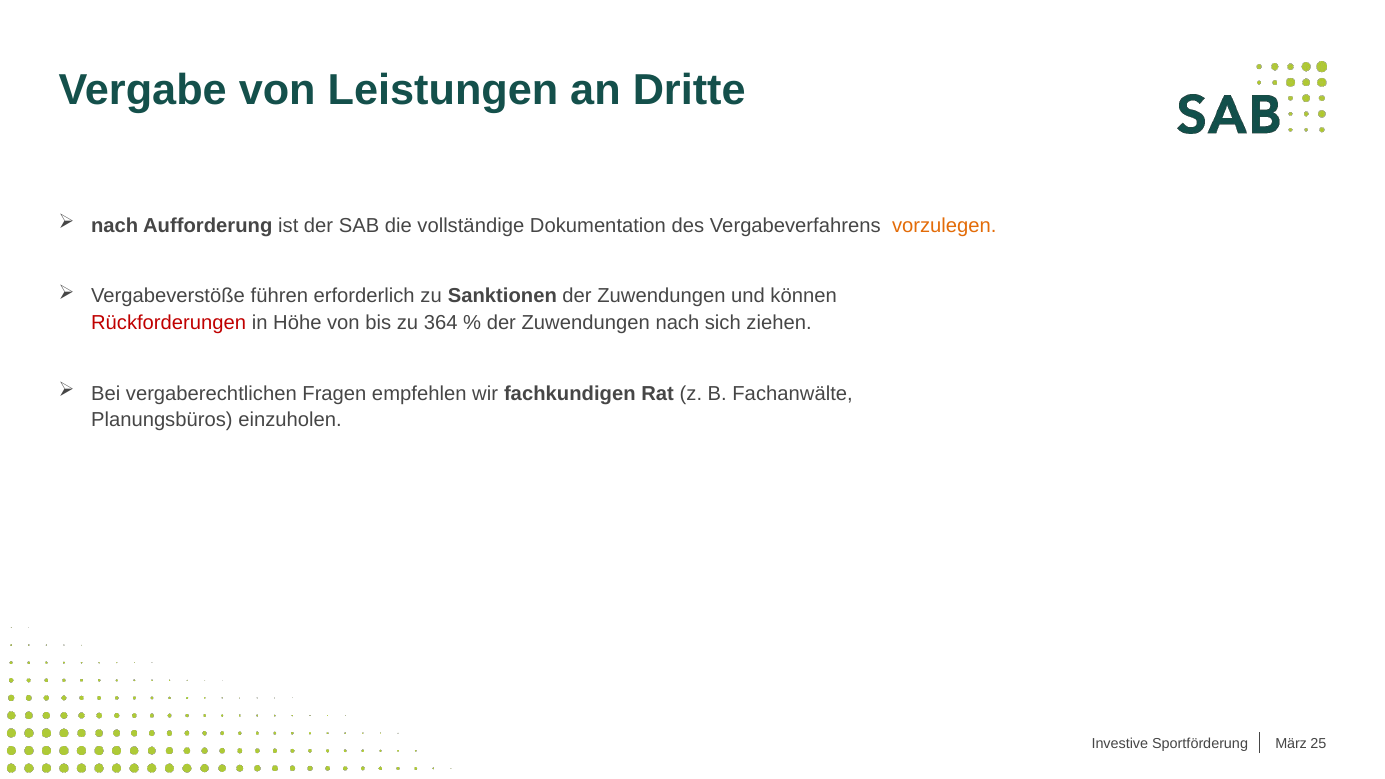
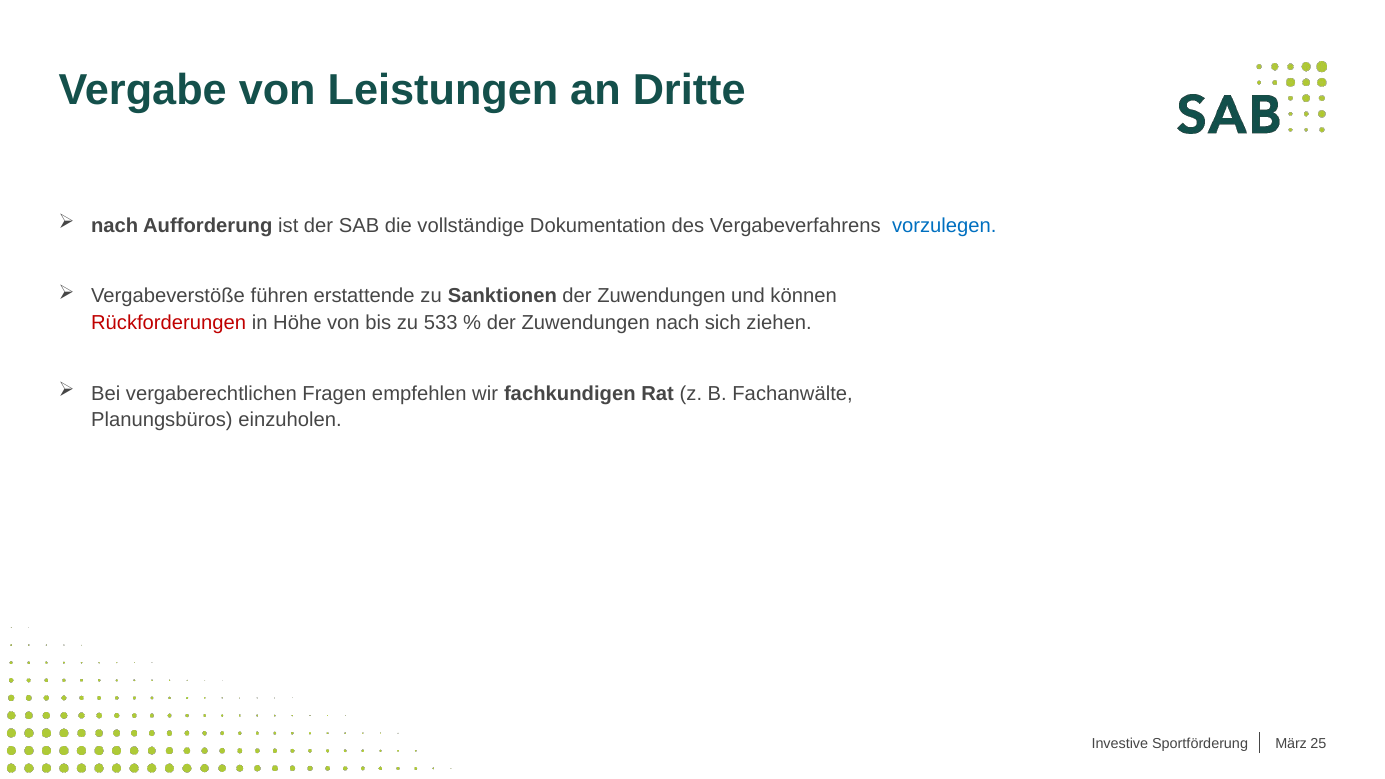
vorzulegen colour: orange -> blue (944, 225)
erforderlich: erforderlich -> erstattende (364, 296)
364: 364 -> 533 (441, 323)
